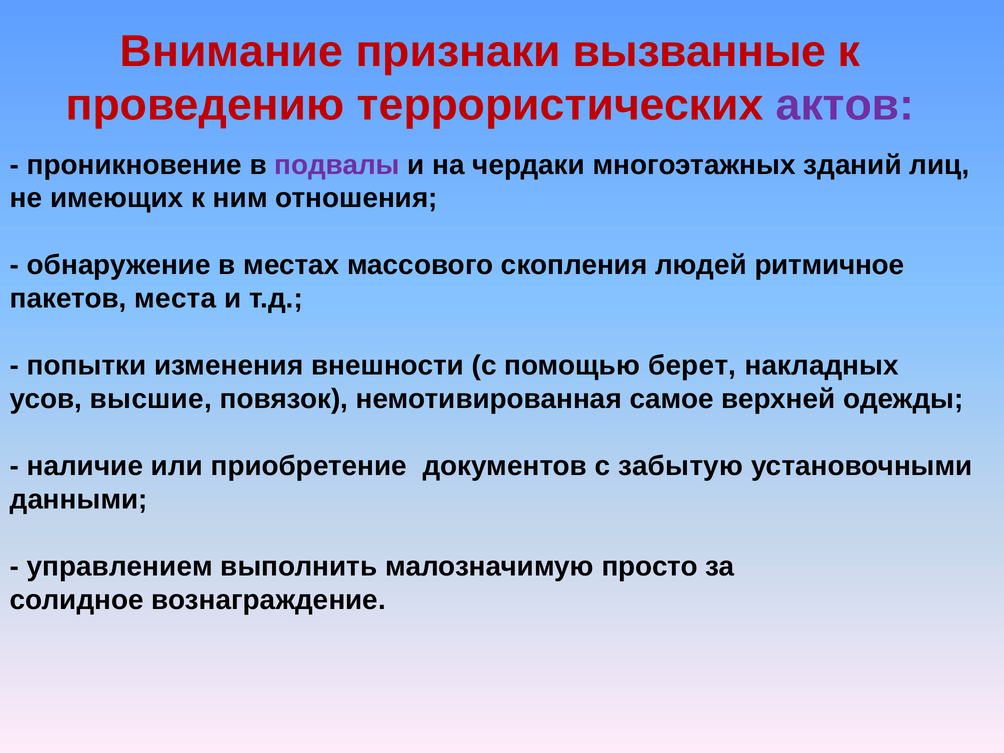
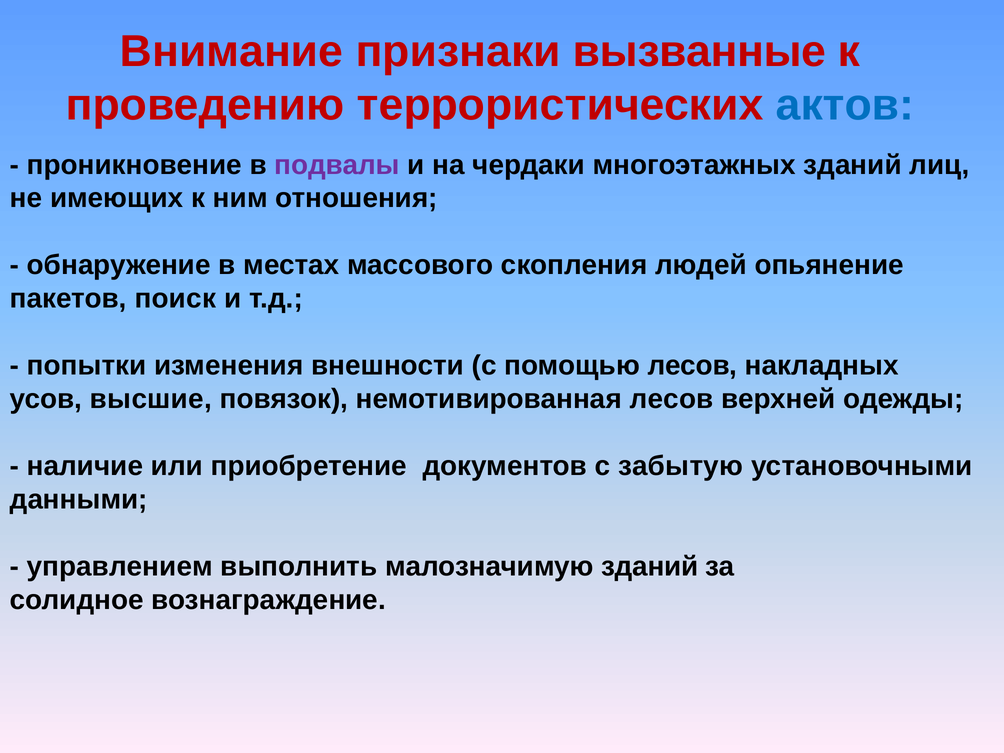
актов colour: purple -> blue (845, 105)
ритмичное: ритмичное -> опьянение (829, 265)
места: места -> поиск (175, 299)
помощью берет: берет -> лесов (692, 366)
немотивированная самое: самое -> лесов (672, 399)
малозначимую просто: просто -> зданий (650, 567)
